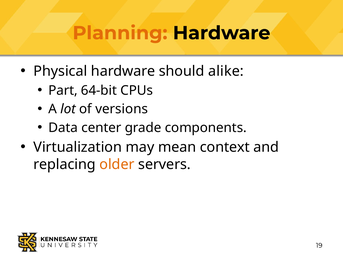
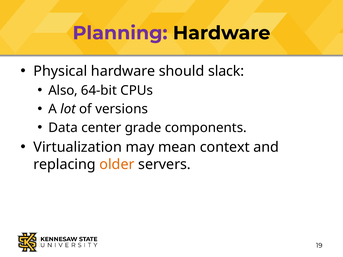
Planning colour: orange -> purple (120, 33)
alike: alike -> slack (226, 71)
Part: Part -> Also (63, 91)
